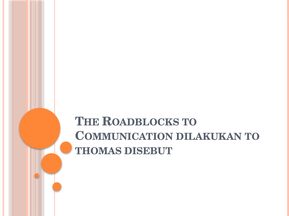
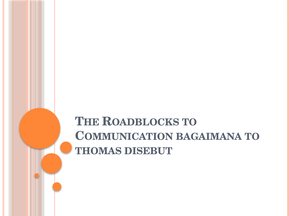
DILAKUKAN: DILAKUKAN -> BAGAIMANA (209, 137)
